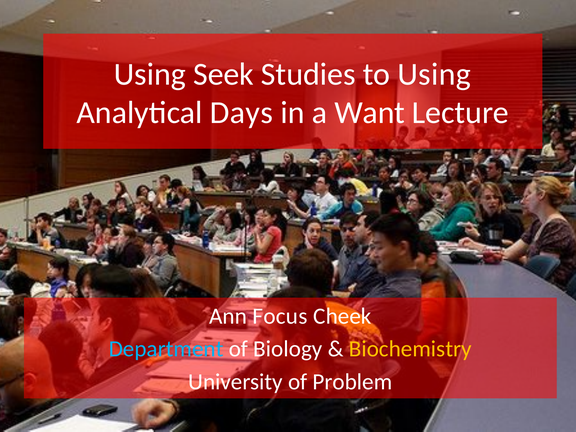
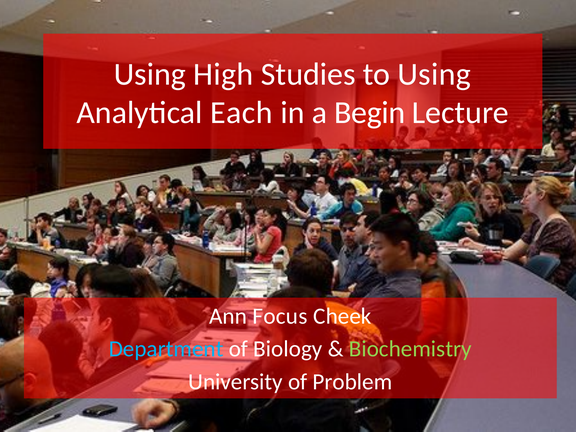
Seek: Seek -> High (223, 74)
Days: Days -> Each (241, 113)
Want: Want -> Begin (370, 113)
Biochemistry colour: yellow -> light green (410, 349)
